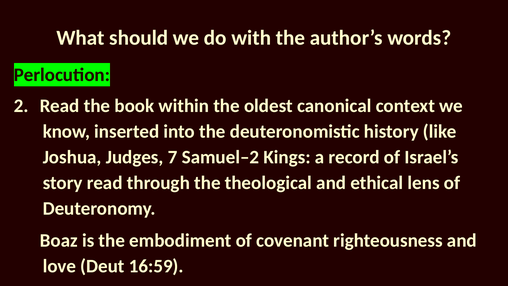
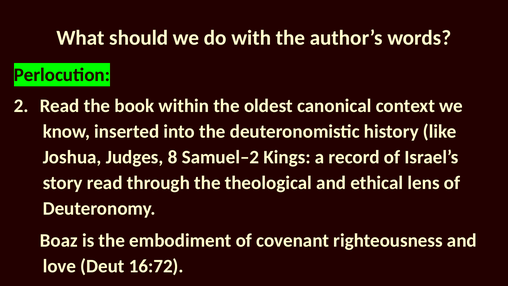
7: 7 -> 8 (173, 157)
16:59: 16:59 -> 16:72 (156, 266)
